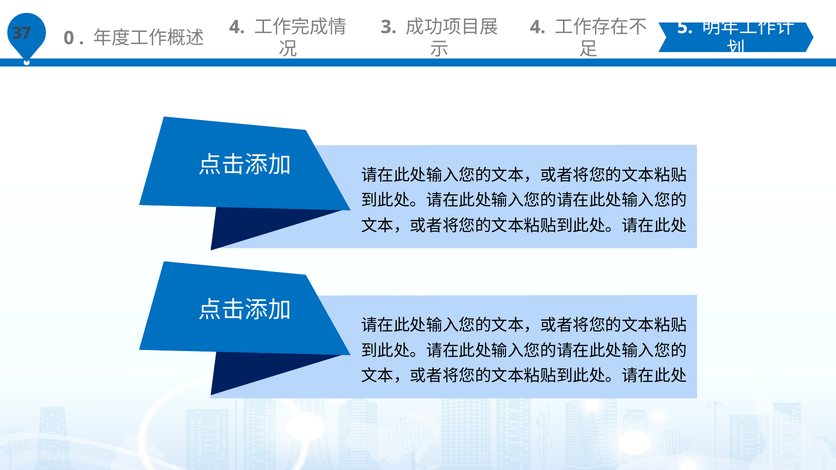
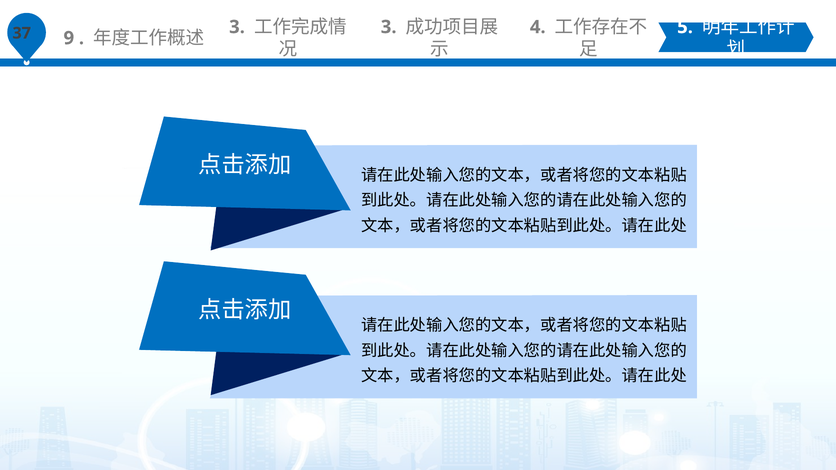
0: 0 -> 9 (69, 38)
4: 4 -> 3 (237, 27)
